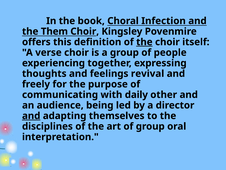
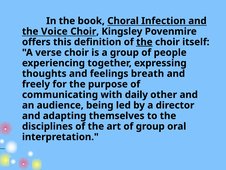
Them: Them -> Voice (54, 31)
revival: revival -> breath (148, 73)
and underline: present -> none (31, 115)
